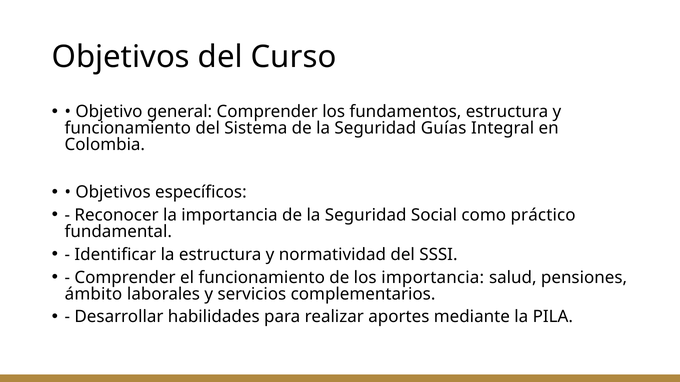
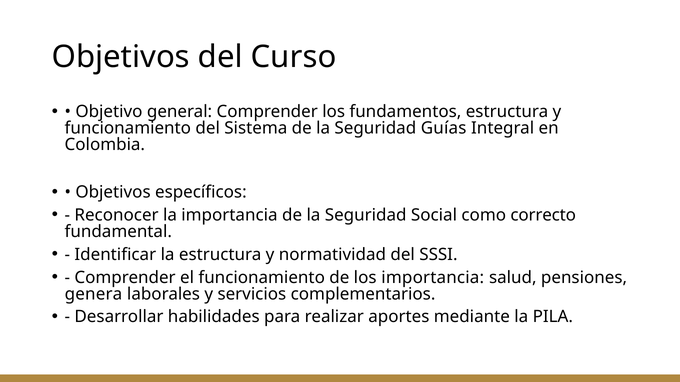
práctico: práctico -> correcto (543, 216)
ámbito: ámbito -> genera (93, 294)
